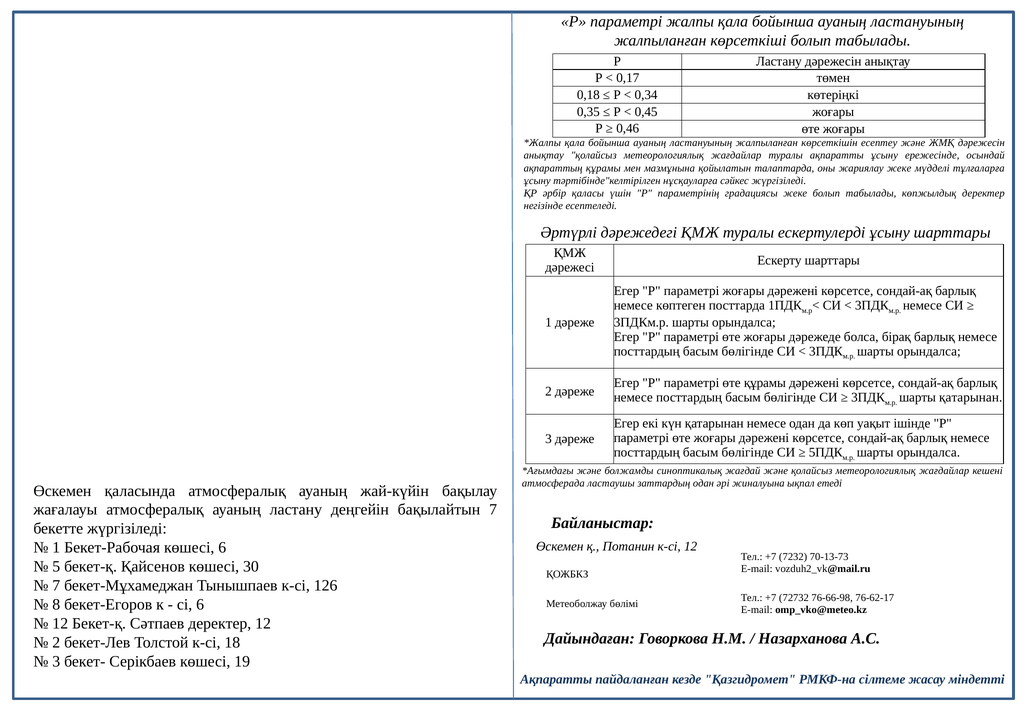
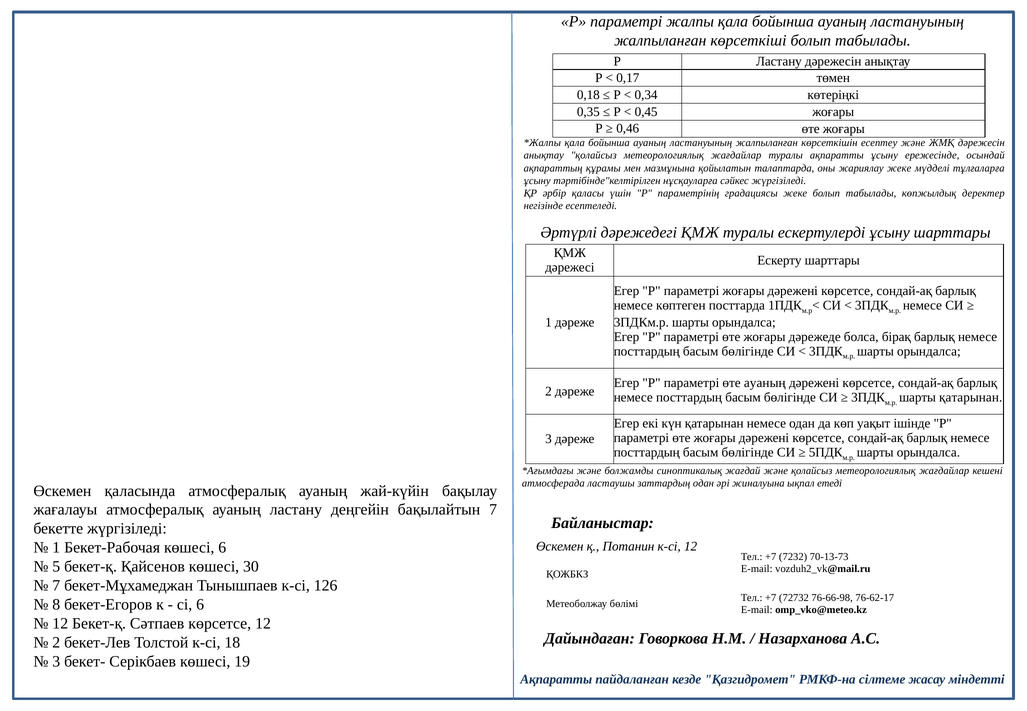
өте құрамы: құрамы -> ауаның (765, 383)
Сәтпаев деректер: деректер -> көрсетсе (220, 624)
